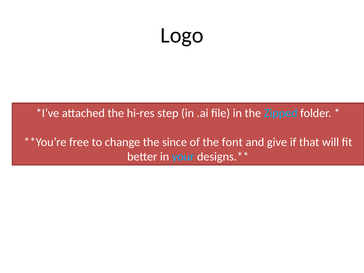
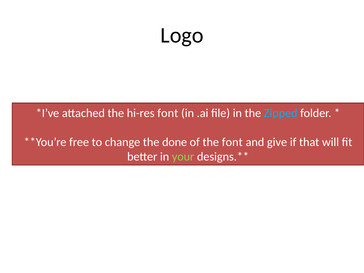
hi-res step: step -> font (168, 113)
since: since -> done (175, 142)
your colour: light blue -> light green (183, 157)
